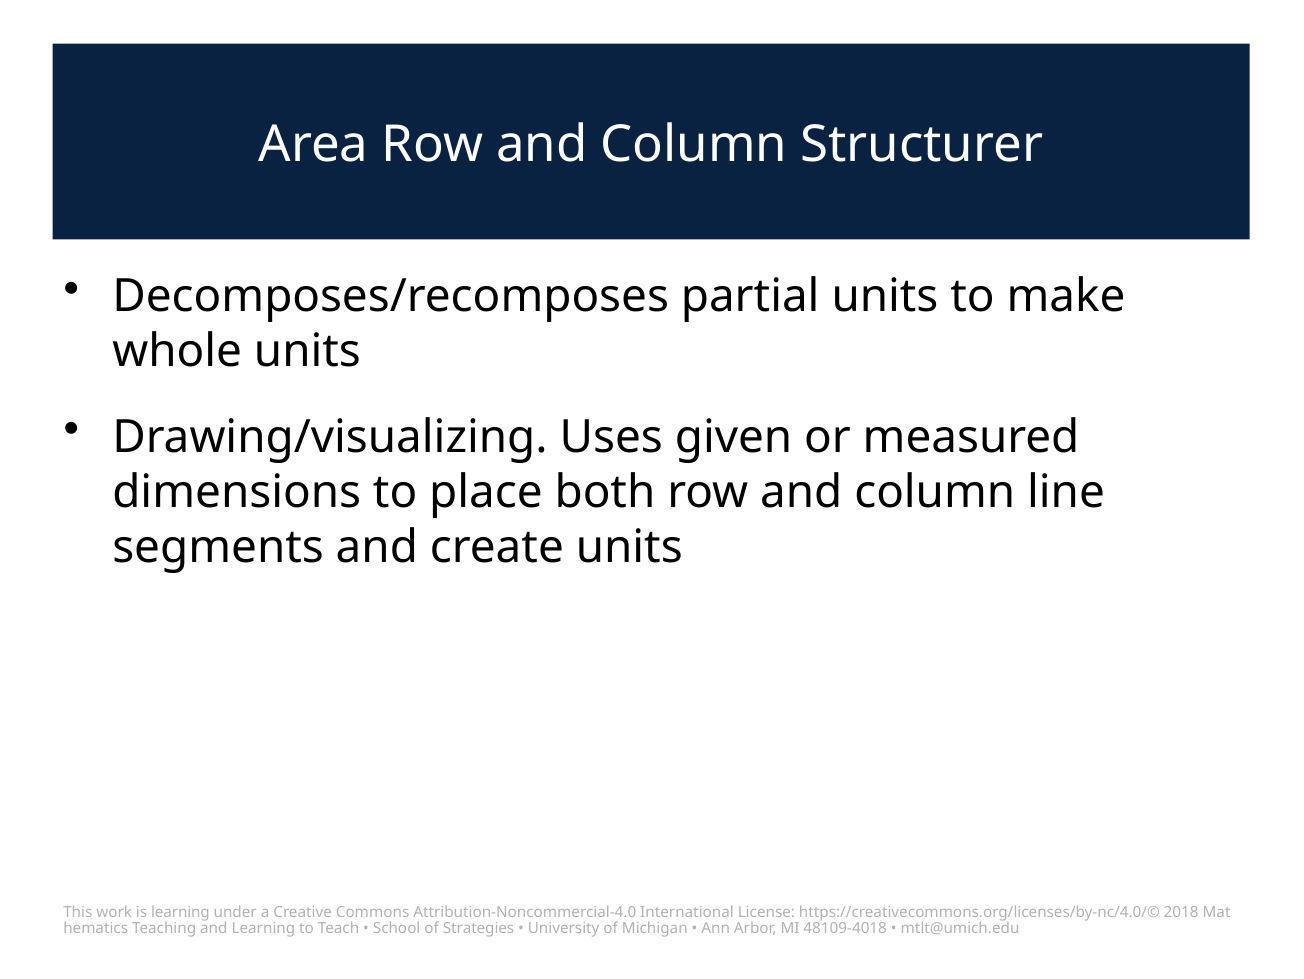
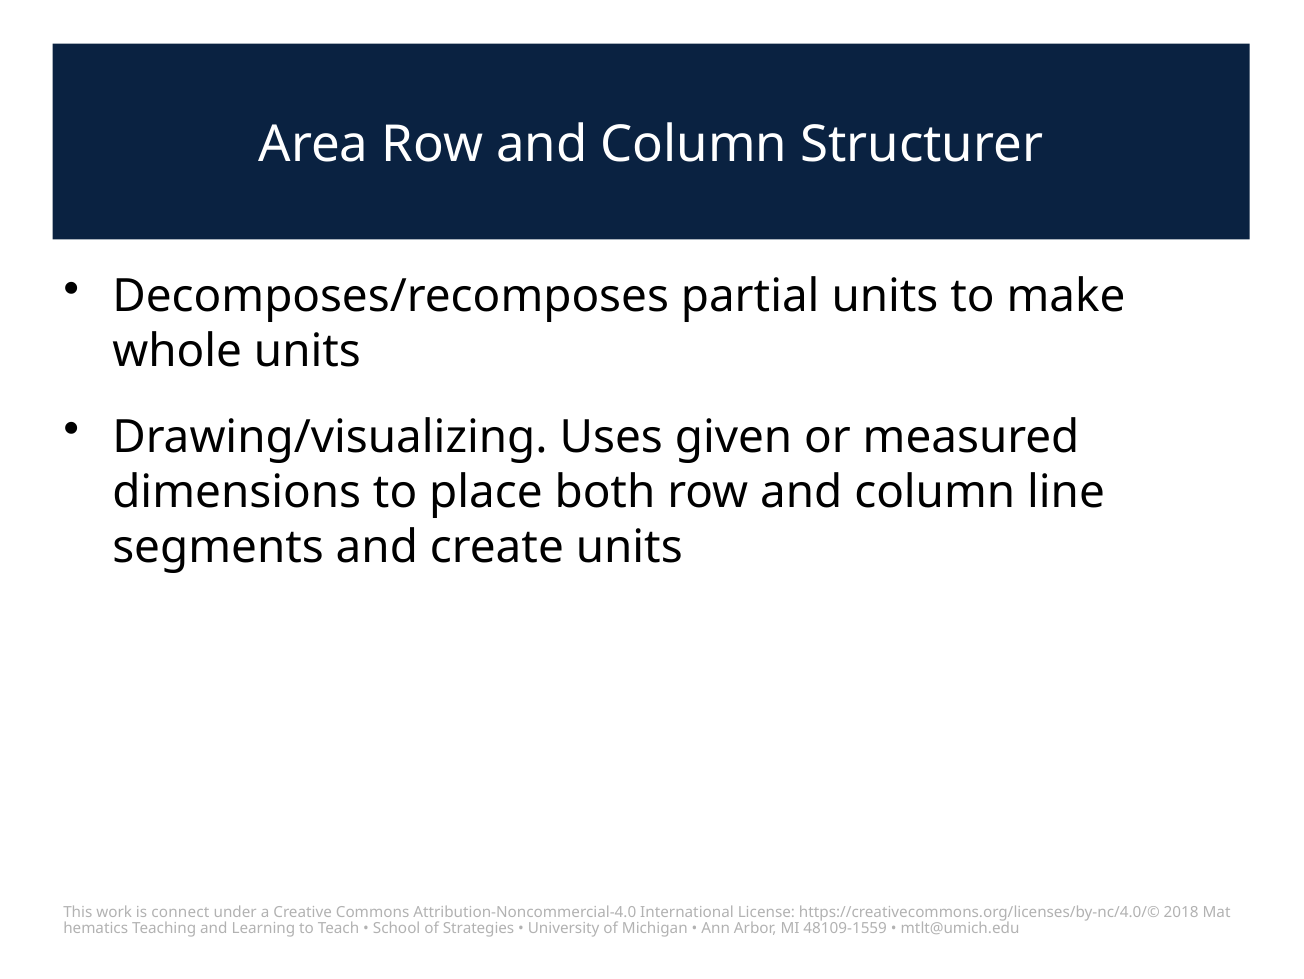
is learning: learning -> connect (180, 912)
48109-4018: 48109-4018 -> 48109-1559 (845, 927)
